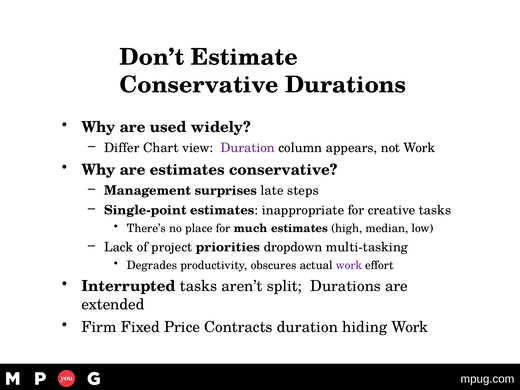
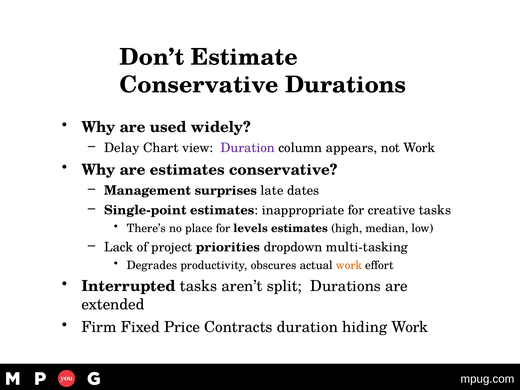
Differ: Differ -> Delay (122, 148)
steps: steps -> dates (303, 191)
much: much -> levels (251, 228)
work colour: purple -> orange (349, 265)
